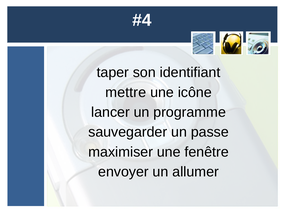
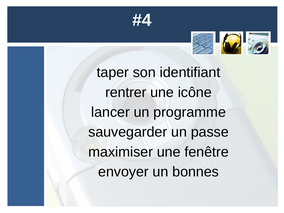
mettre: mettre -> rentrer (126, 92)
allumer: allumer -> bonnes (196, 172)
